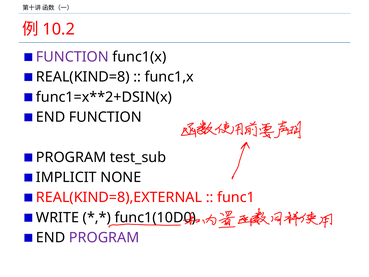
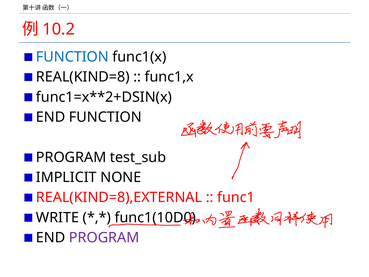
FUNCTION colour: purple -> blue (72, 57)
